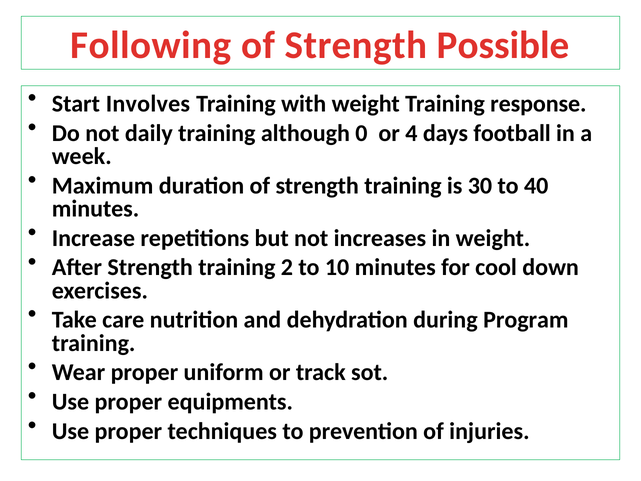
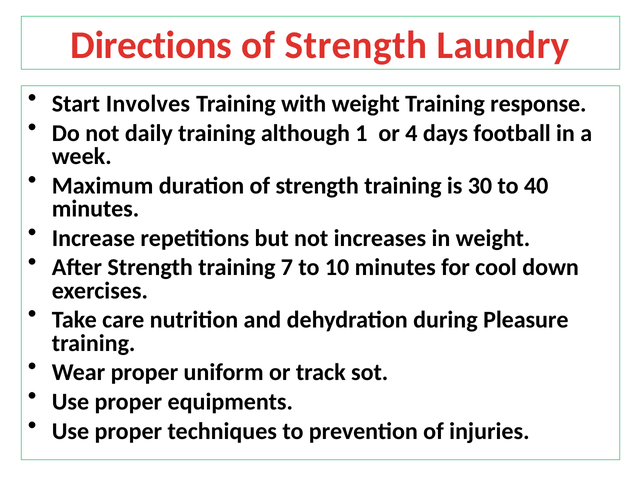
Following: Following -> Directions (151, 45)
Possible: Possible -> Laundry (503, 45)
0: 0 -> 1 (361, 133)
2: 2 -> 7 (287, 267)
Program: Program -> Pleasure (526, 320)
